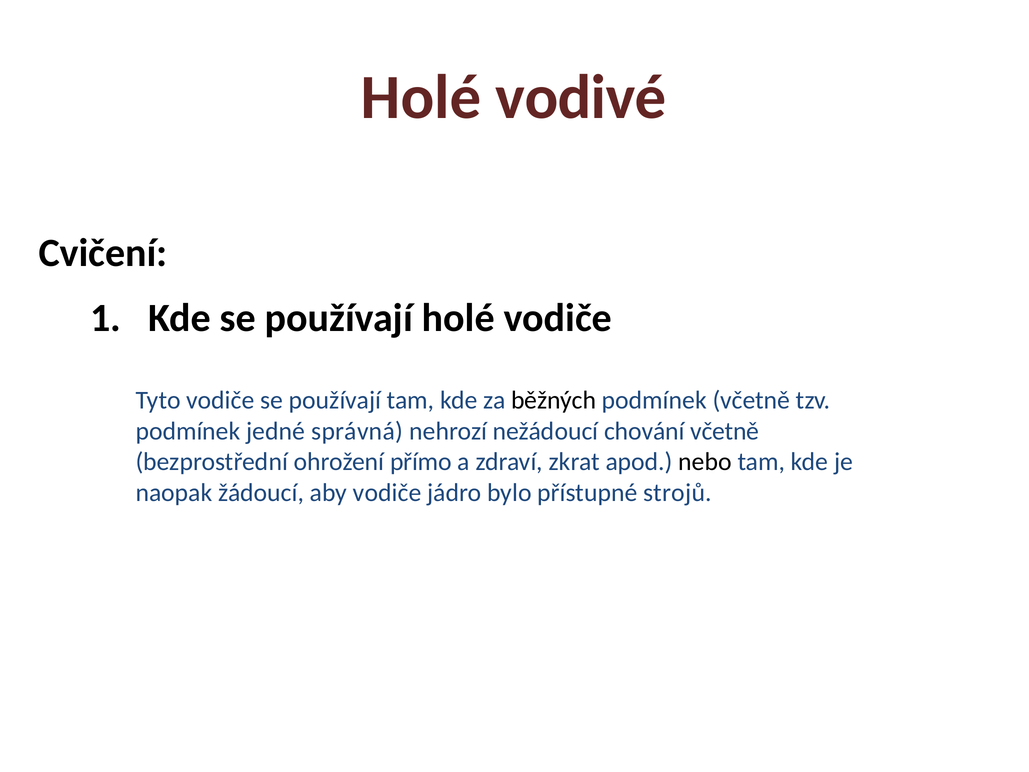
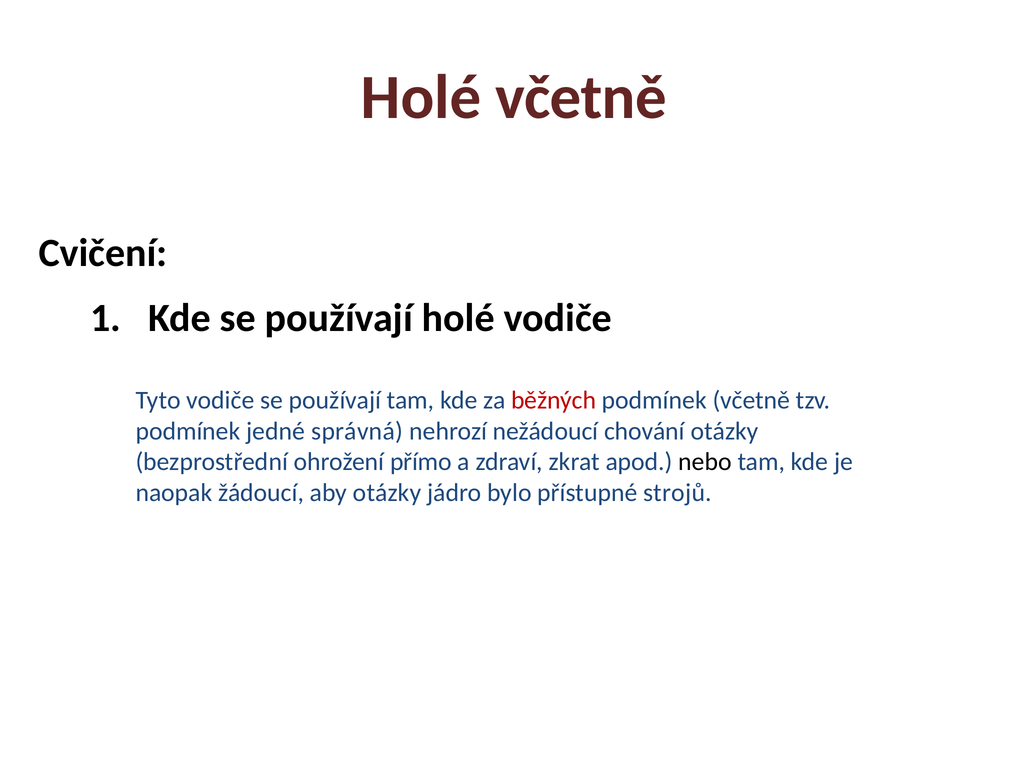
Holé vodivé: vodivé -> včetně (581, 98)
běžných colour: black -> red (554, 400)
chování včetně: včetně -> otázky (725, 431)
aby vodiče: vodiče -> otázky (387, 493)
